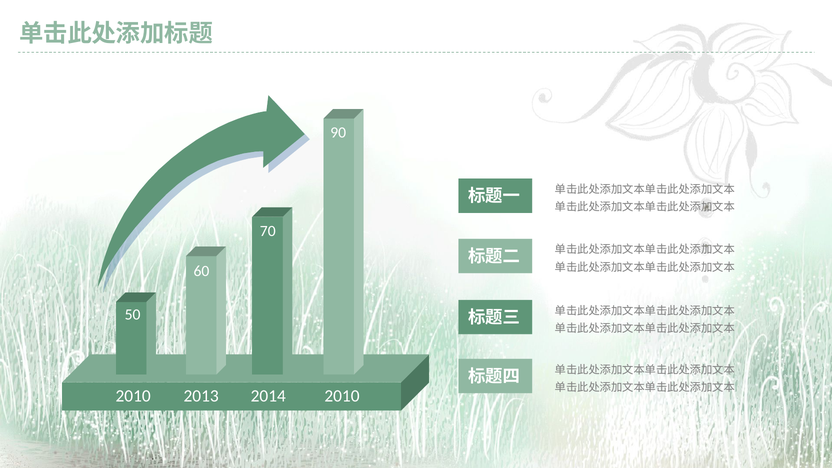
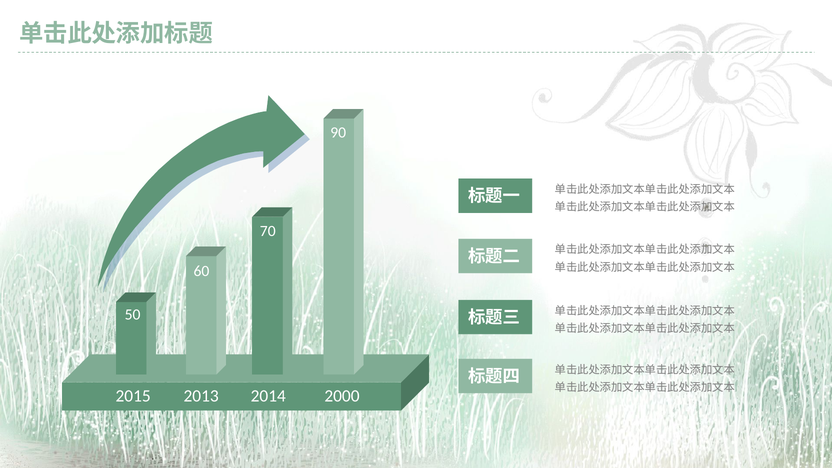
2010: 2010 -> 2015 (133, 396)
2014 2010: 2010 -> 2000 (342, 396)
